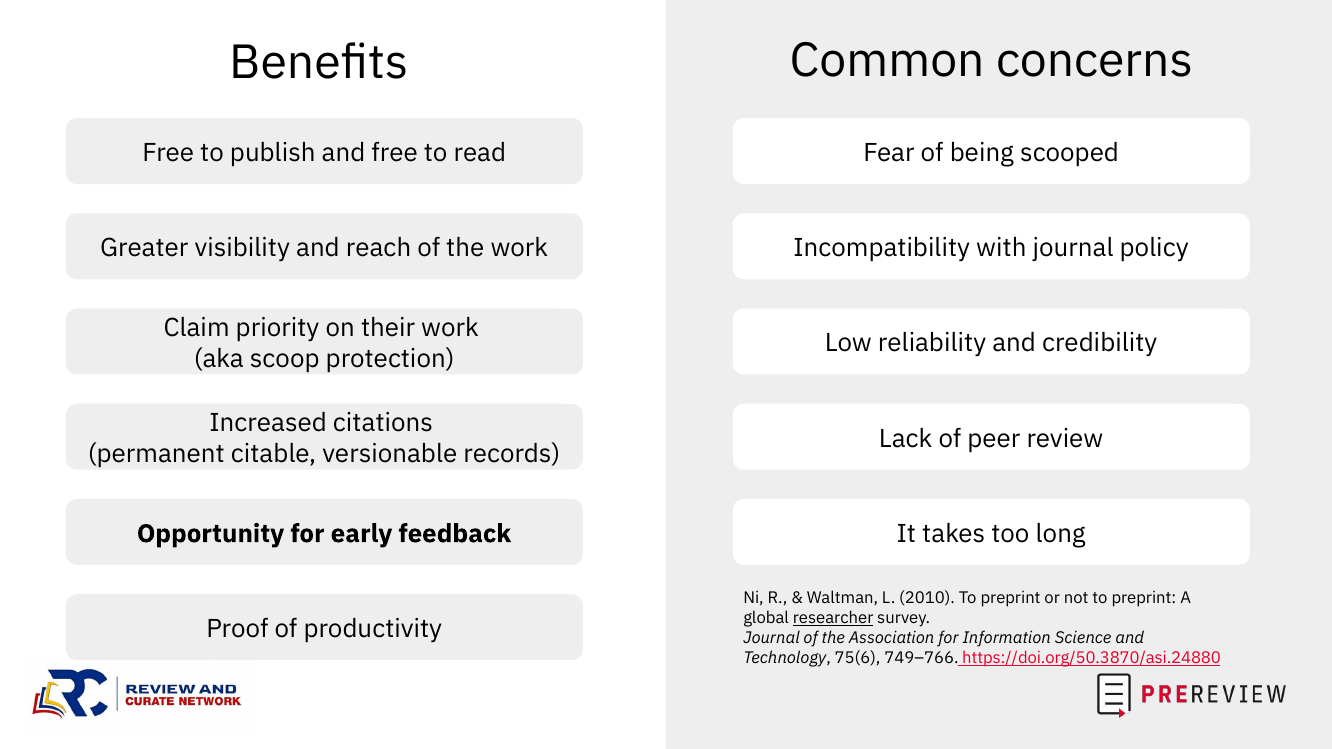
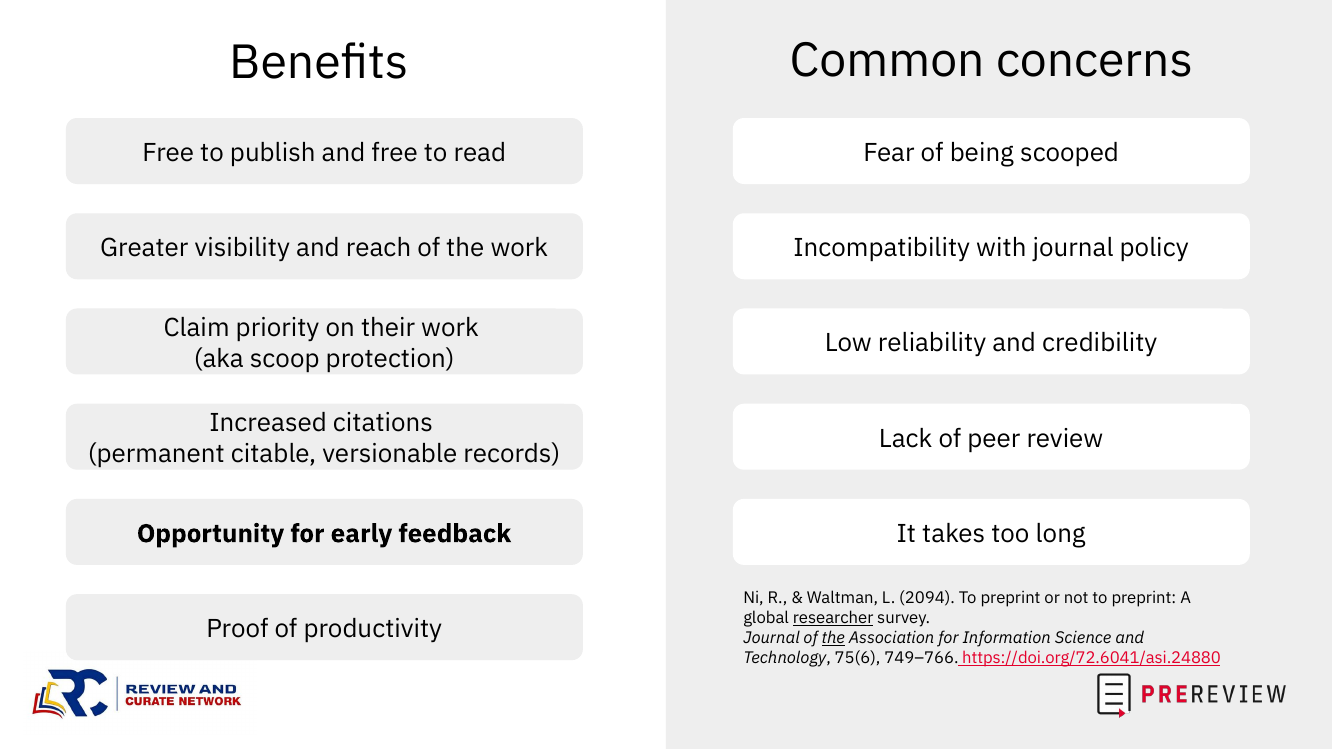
2010: 2010 -> 2094 (927, 598)
the underline: none -> present (833, 638)
https://doi.org/50.3870/asi.24880: https://doi.org/50.3870/asi.24880 -> https://doi.org/72.6041/asi.24880 (1092, 658)
